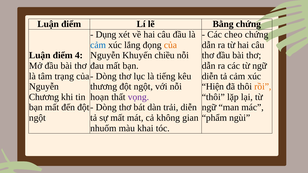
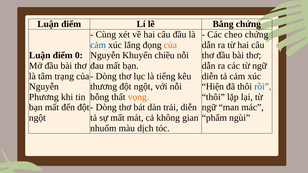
Dụng: Dụng -> Cùng (106, 35)
4: 4 -> 0 (79, 55)
rồi colour: orange -> blue (263, 87)
Chương: Chương -> Phương (44, 97)
hoạn: hoạn -> bỗng (100, 97)
vọng colour: purple -> orange (138, 97)
khai: khai -> dịch (145, 128)
